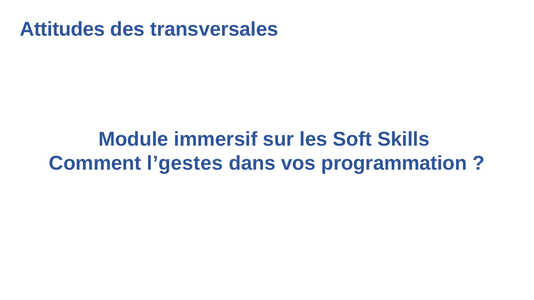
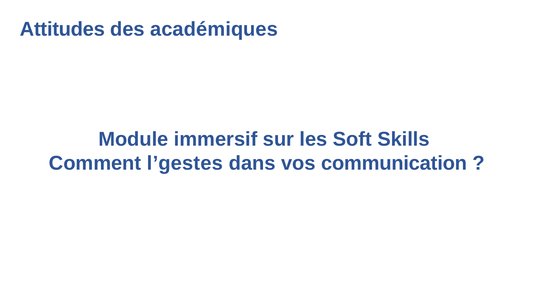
transversales: transversales -> académiques (214, 29)
programmation: programmation -> communication (394, 163)
